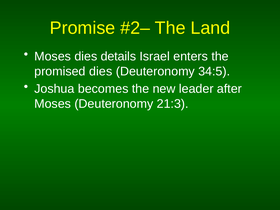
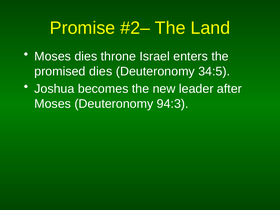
details: details -> throne (118, 56)
21:3: 21:3 -> 94:3 (173, 104)
